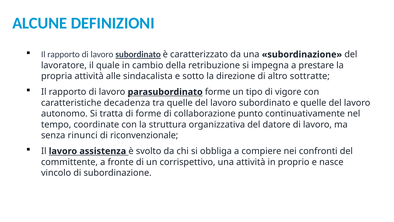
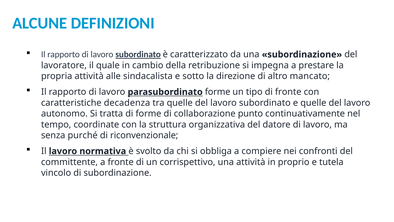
sottratte: sottratte -> mancato (310, 76)
di vigore: vigore -> fronte (288, 92)
rinunci: rinunci -> purché (83, 135)
assistenza: assistenza -> normativa (103, 151)
nasce: nasce -> tutela (331, 162)
